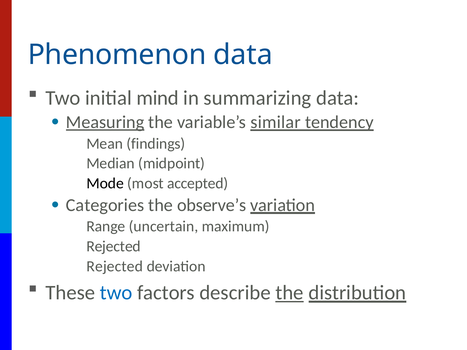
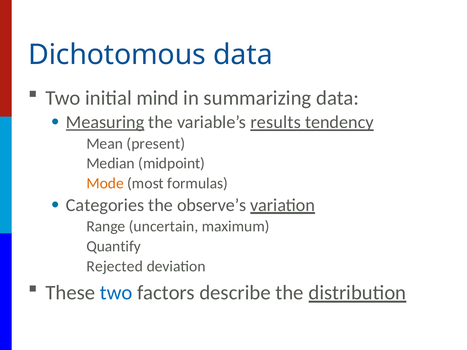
Phenomenon: Phenomenon -> Dichotomous (117, 55)
similar: similar -> results (276, 122)
findings: findings -> present (156, 144)
Mode colour: black -> orange (105, 183)
accepted: accepted -> formulas (198, 183)
Rejected: Rejected -> Quantify (114, 247)
the underline: present -> none (289, 293)
